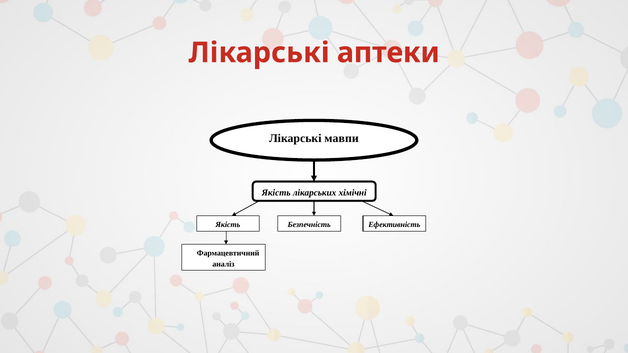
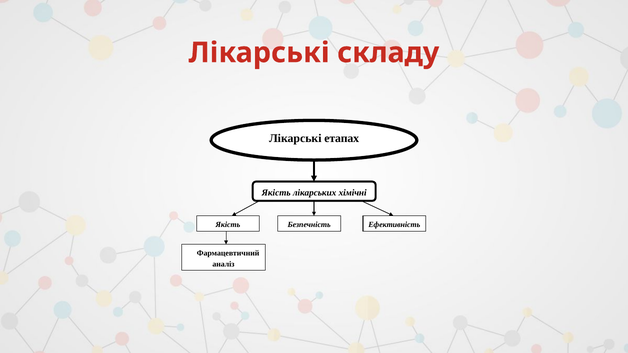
аптеки: аптеки -> складу (388, 53)
мавпи: мавпи -> етапах (342, 139)
